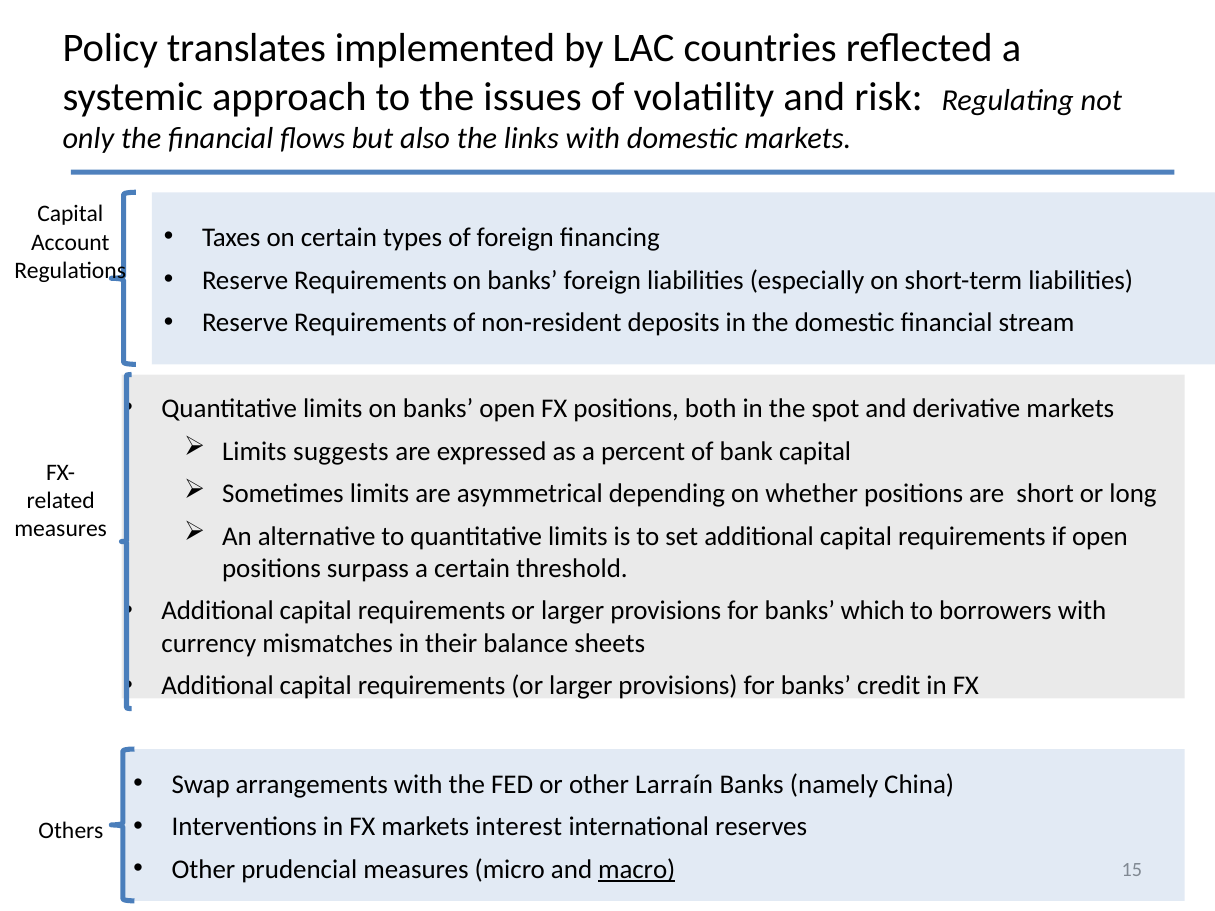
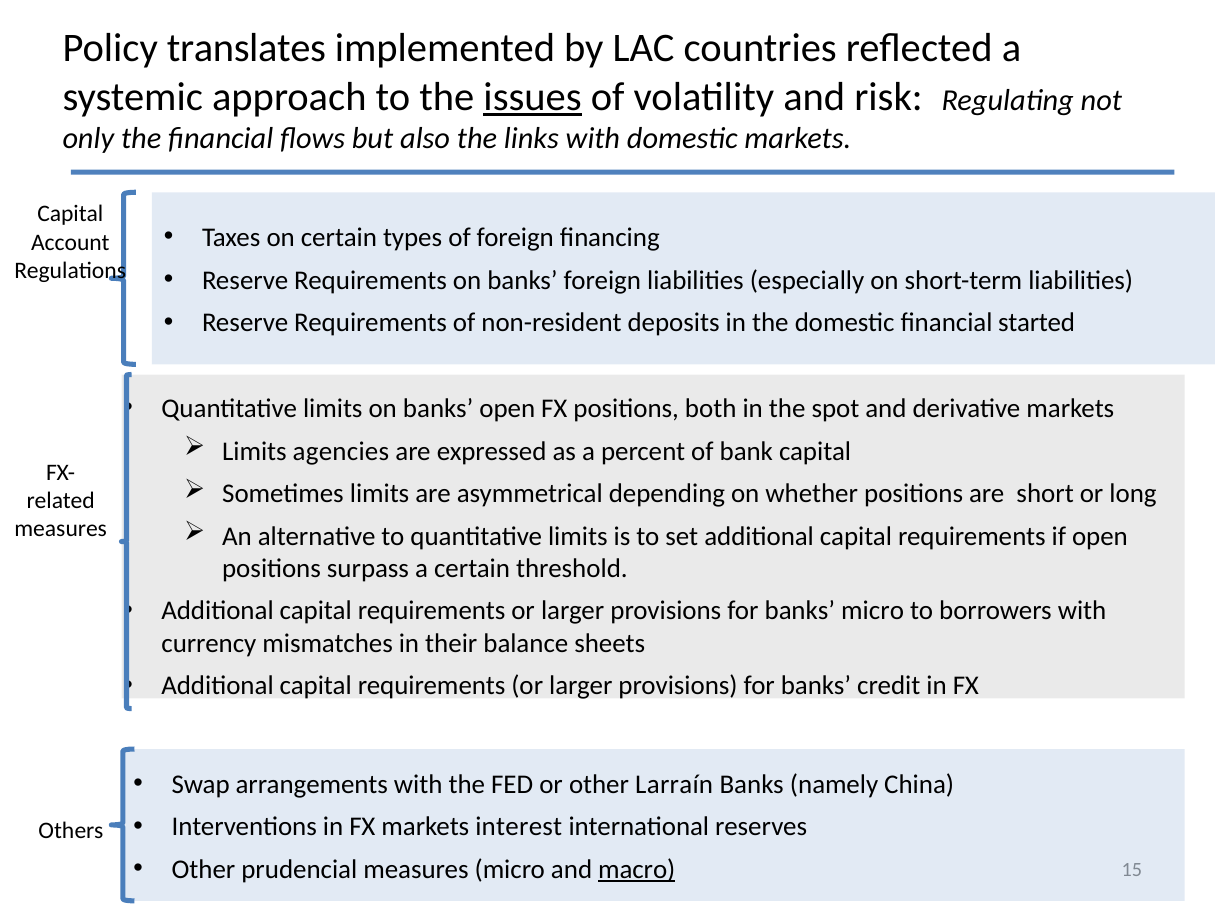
issues underline: none -> present (533, 97)
stream: stream -> started (1037, 323)
suggests: suggests -> agencies (341, 451)
banks which: which -> micro (873, 611)
